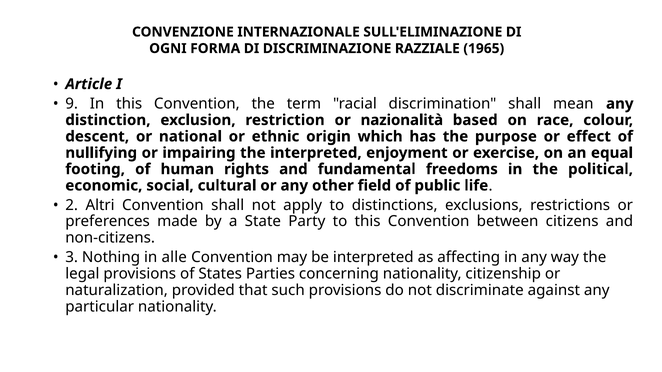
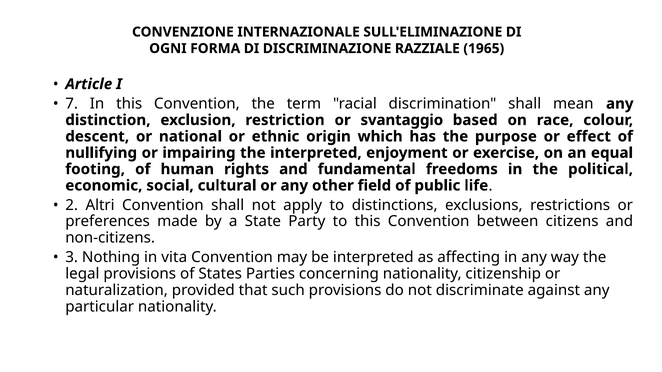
9: 9 -> 7 (72, 104)
nazionalità: nazionalità -> svantaggio (402, 120)
alle: alle -> vita (174, 258)
